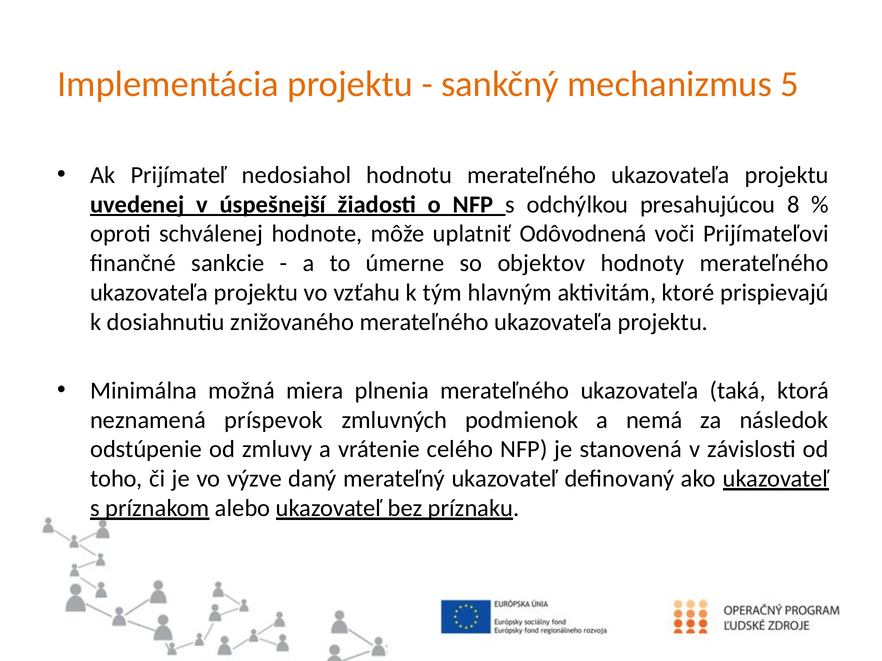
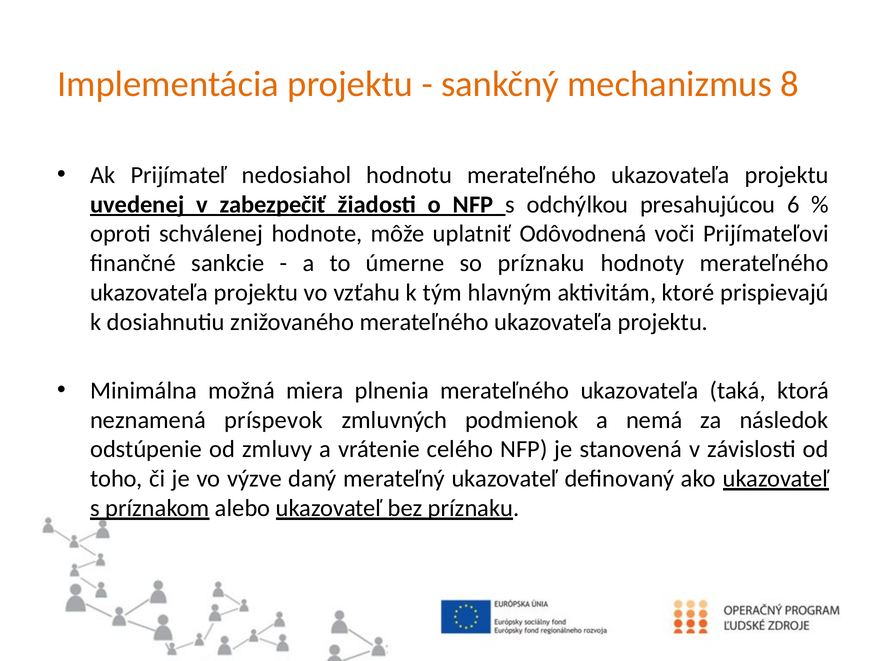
5: 5 -> 8 (790, 84)
úspešnejší: úspešnejší -> zabezpečiť (273, 205)
8: 8 -> 6 (793, 205)
so objektov: objektov -> príznaku (541, 263)
